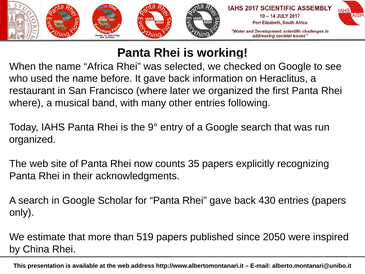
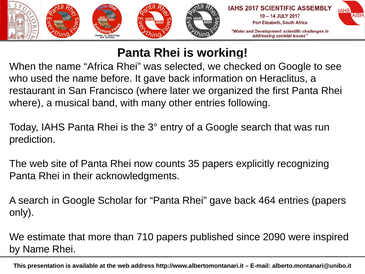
9°: 9° -> 3° (153, 127)
organized: organized -> prediction (32, 139)
430: 430 -> 464 (267, 200)
519: 519 -> 710 (145, 237)
2050: 2050 -> 2090 (274, 237)
by China: China -> Name (36, 249)
